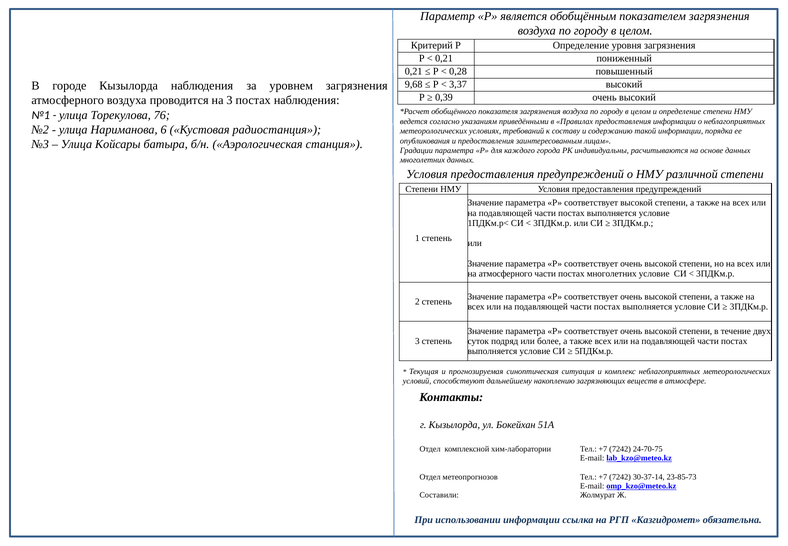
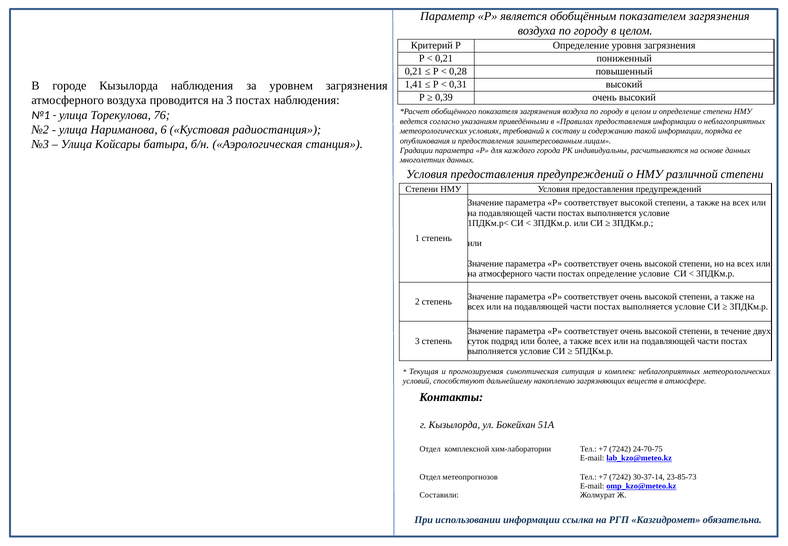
9,68: 9,68 -> 1,41 (414, 85)
3,37: 3,37 -> 0,31 (458, 85)
постах многолетних: многолетних -> определение (612, 273)
